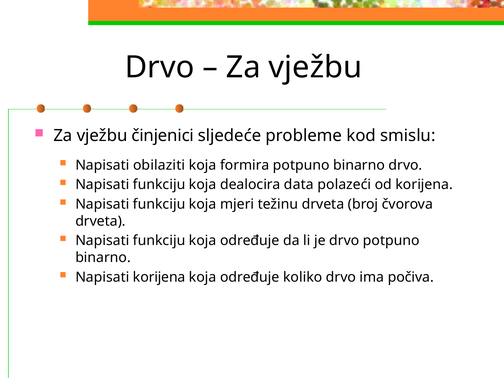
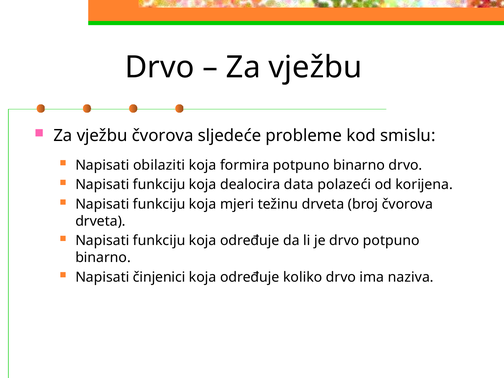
vježbu činjenici: činjenici -> čvorova (163, 136)
Napisati korijena: korijena -> činjenici (159, 277)
počiva: počiva -> naziva (411, 277)
